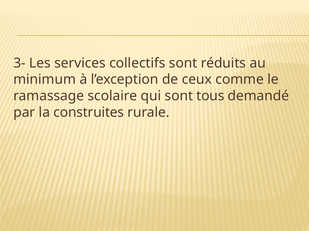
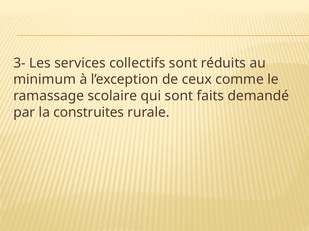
tous: tous -> faits (210, 96)
